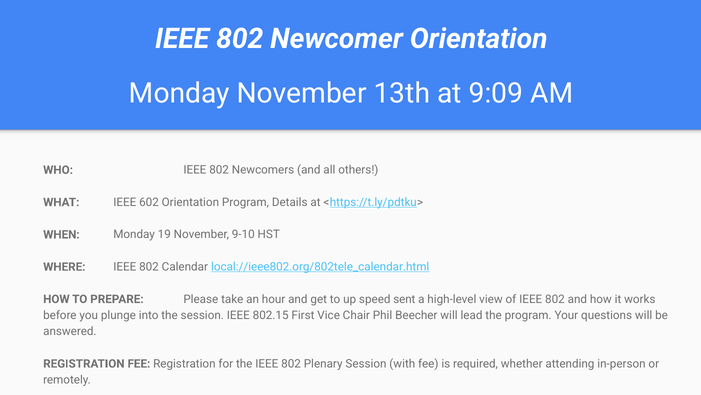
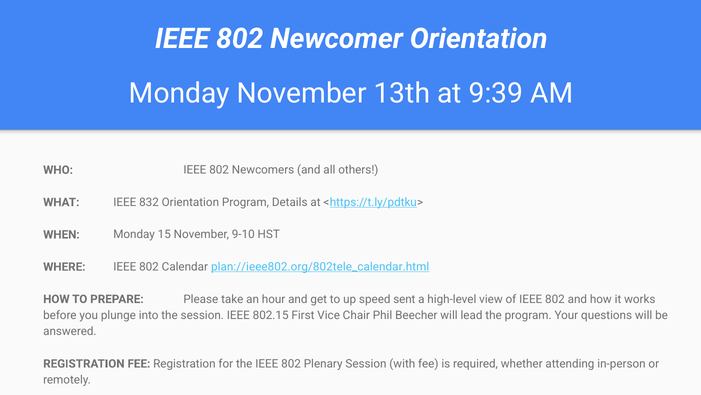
9:09: 9:09 -> 9:39 (496, 93)
602: 602 -> 832 (149, 202)
19: 19 -> 15 (164, 234)
local://ieee802.org/802tele_calendar.html: local://ieee802.org/802tele_calendar.html -> plan://ieee802.org/802tele_calendar.html (320, 266)
